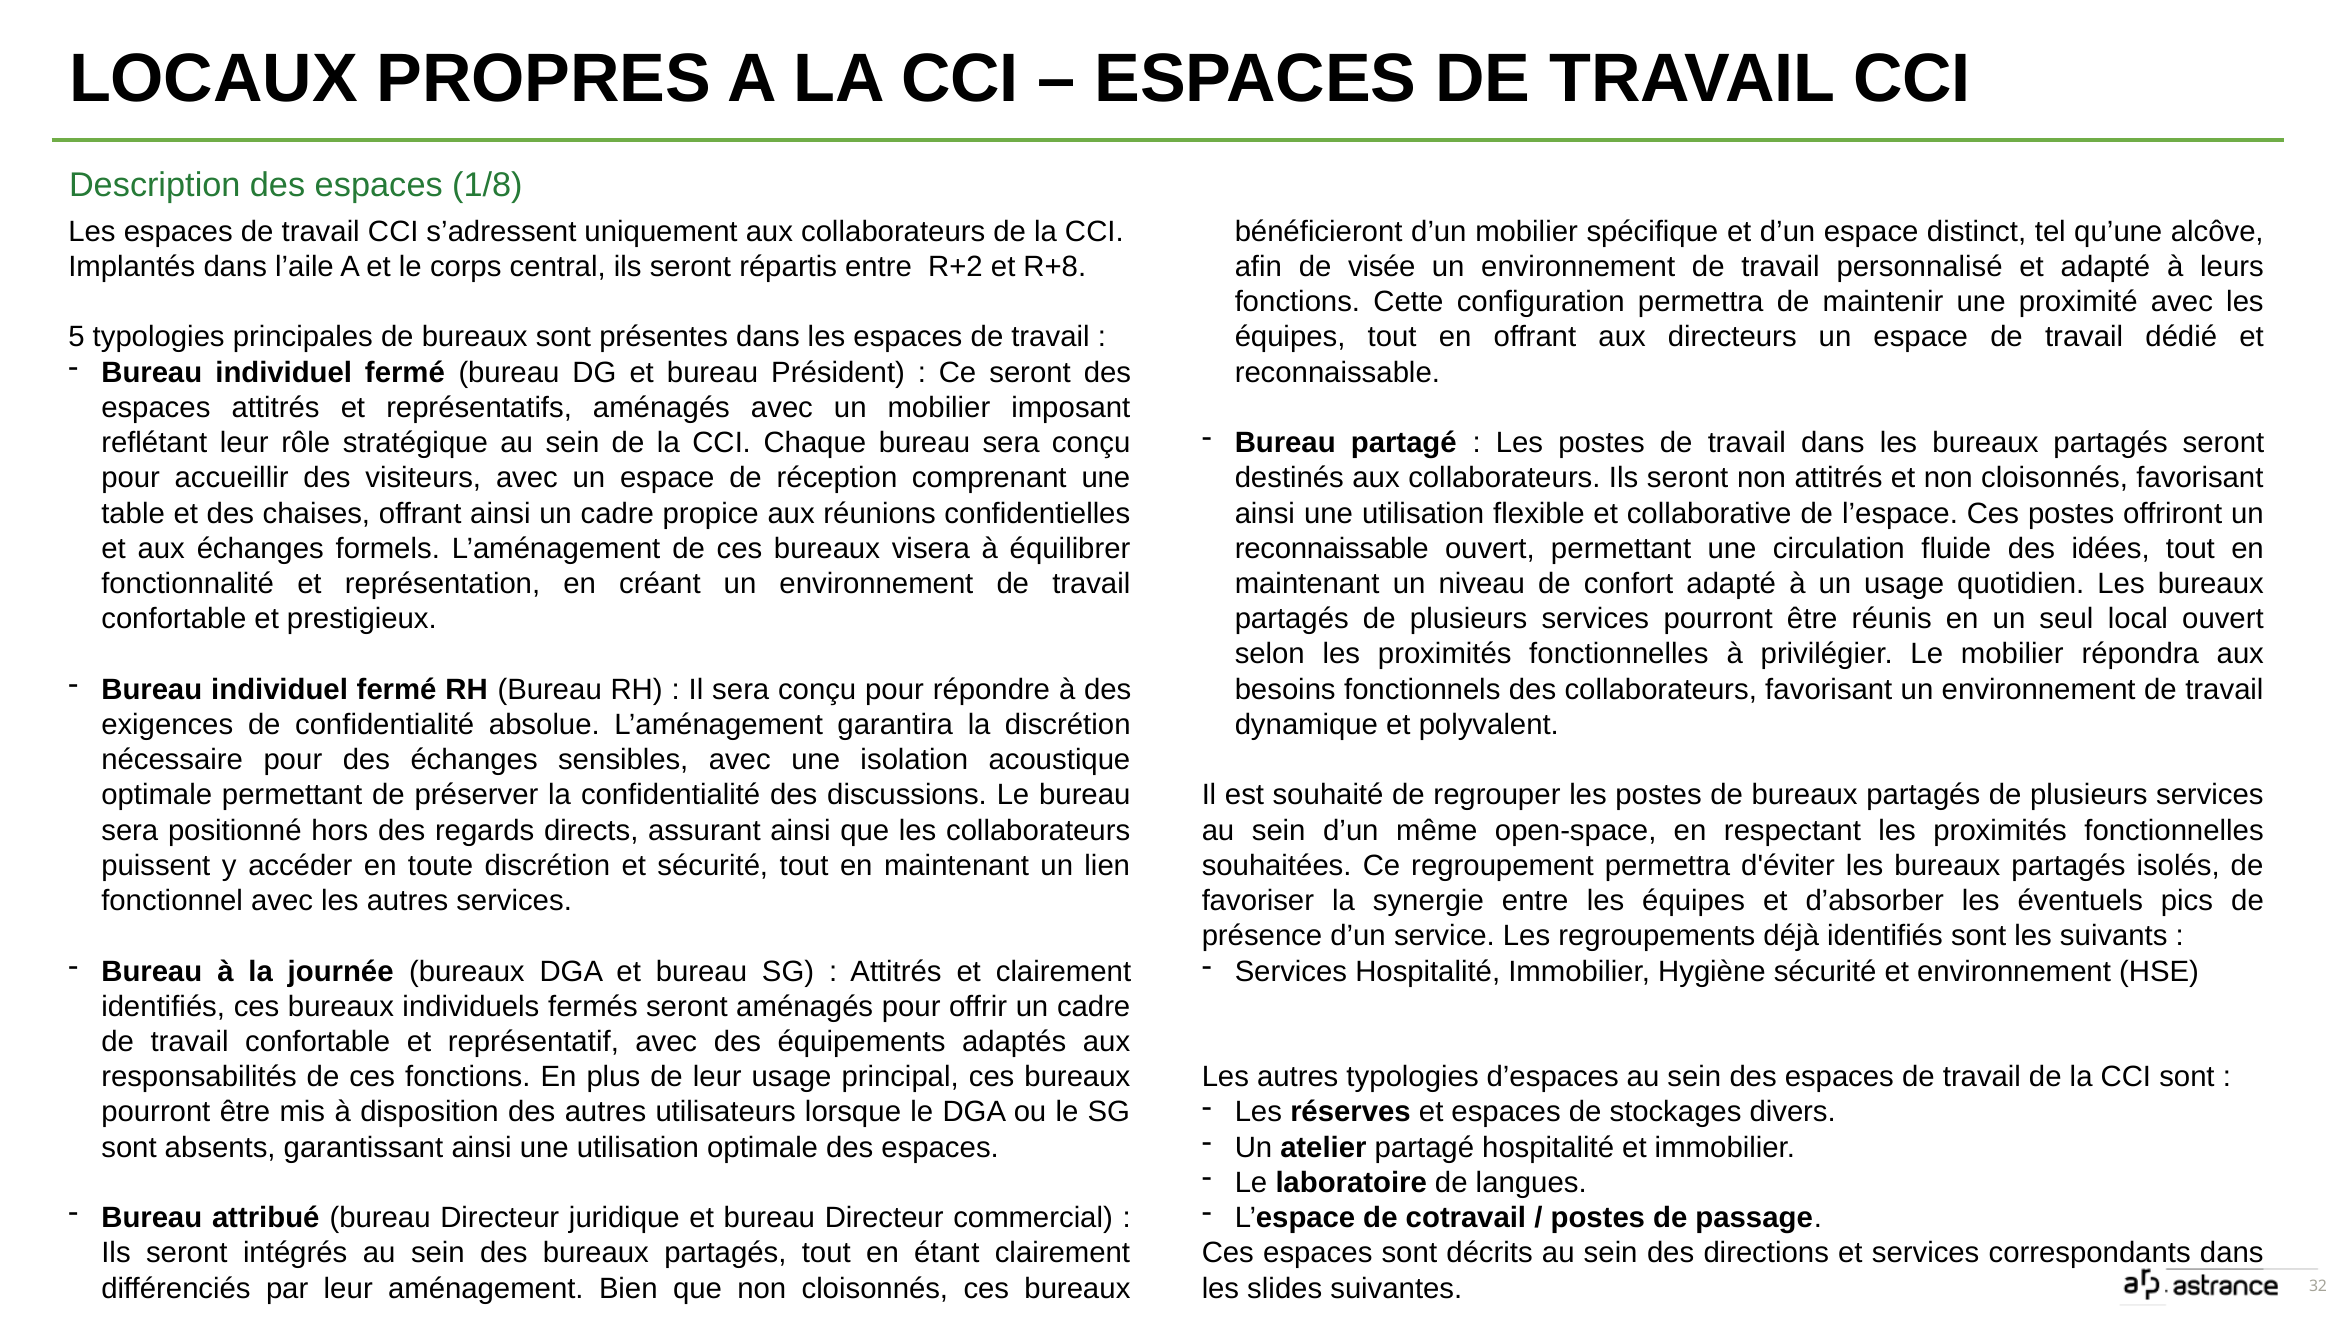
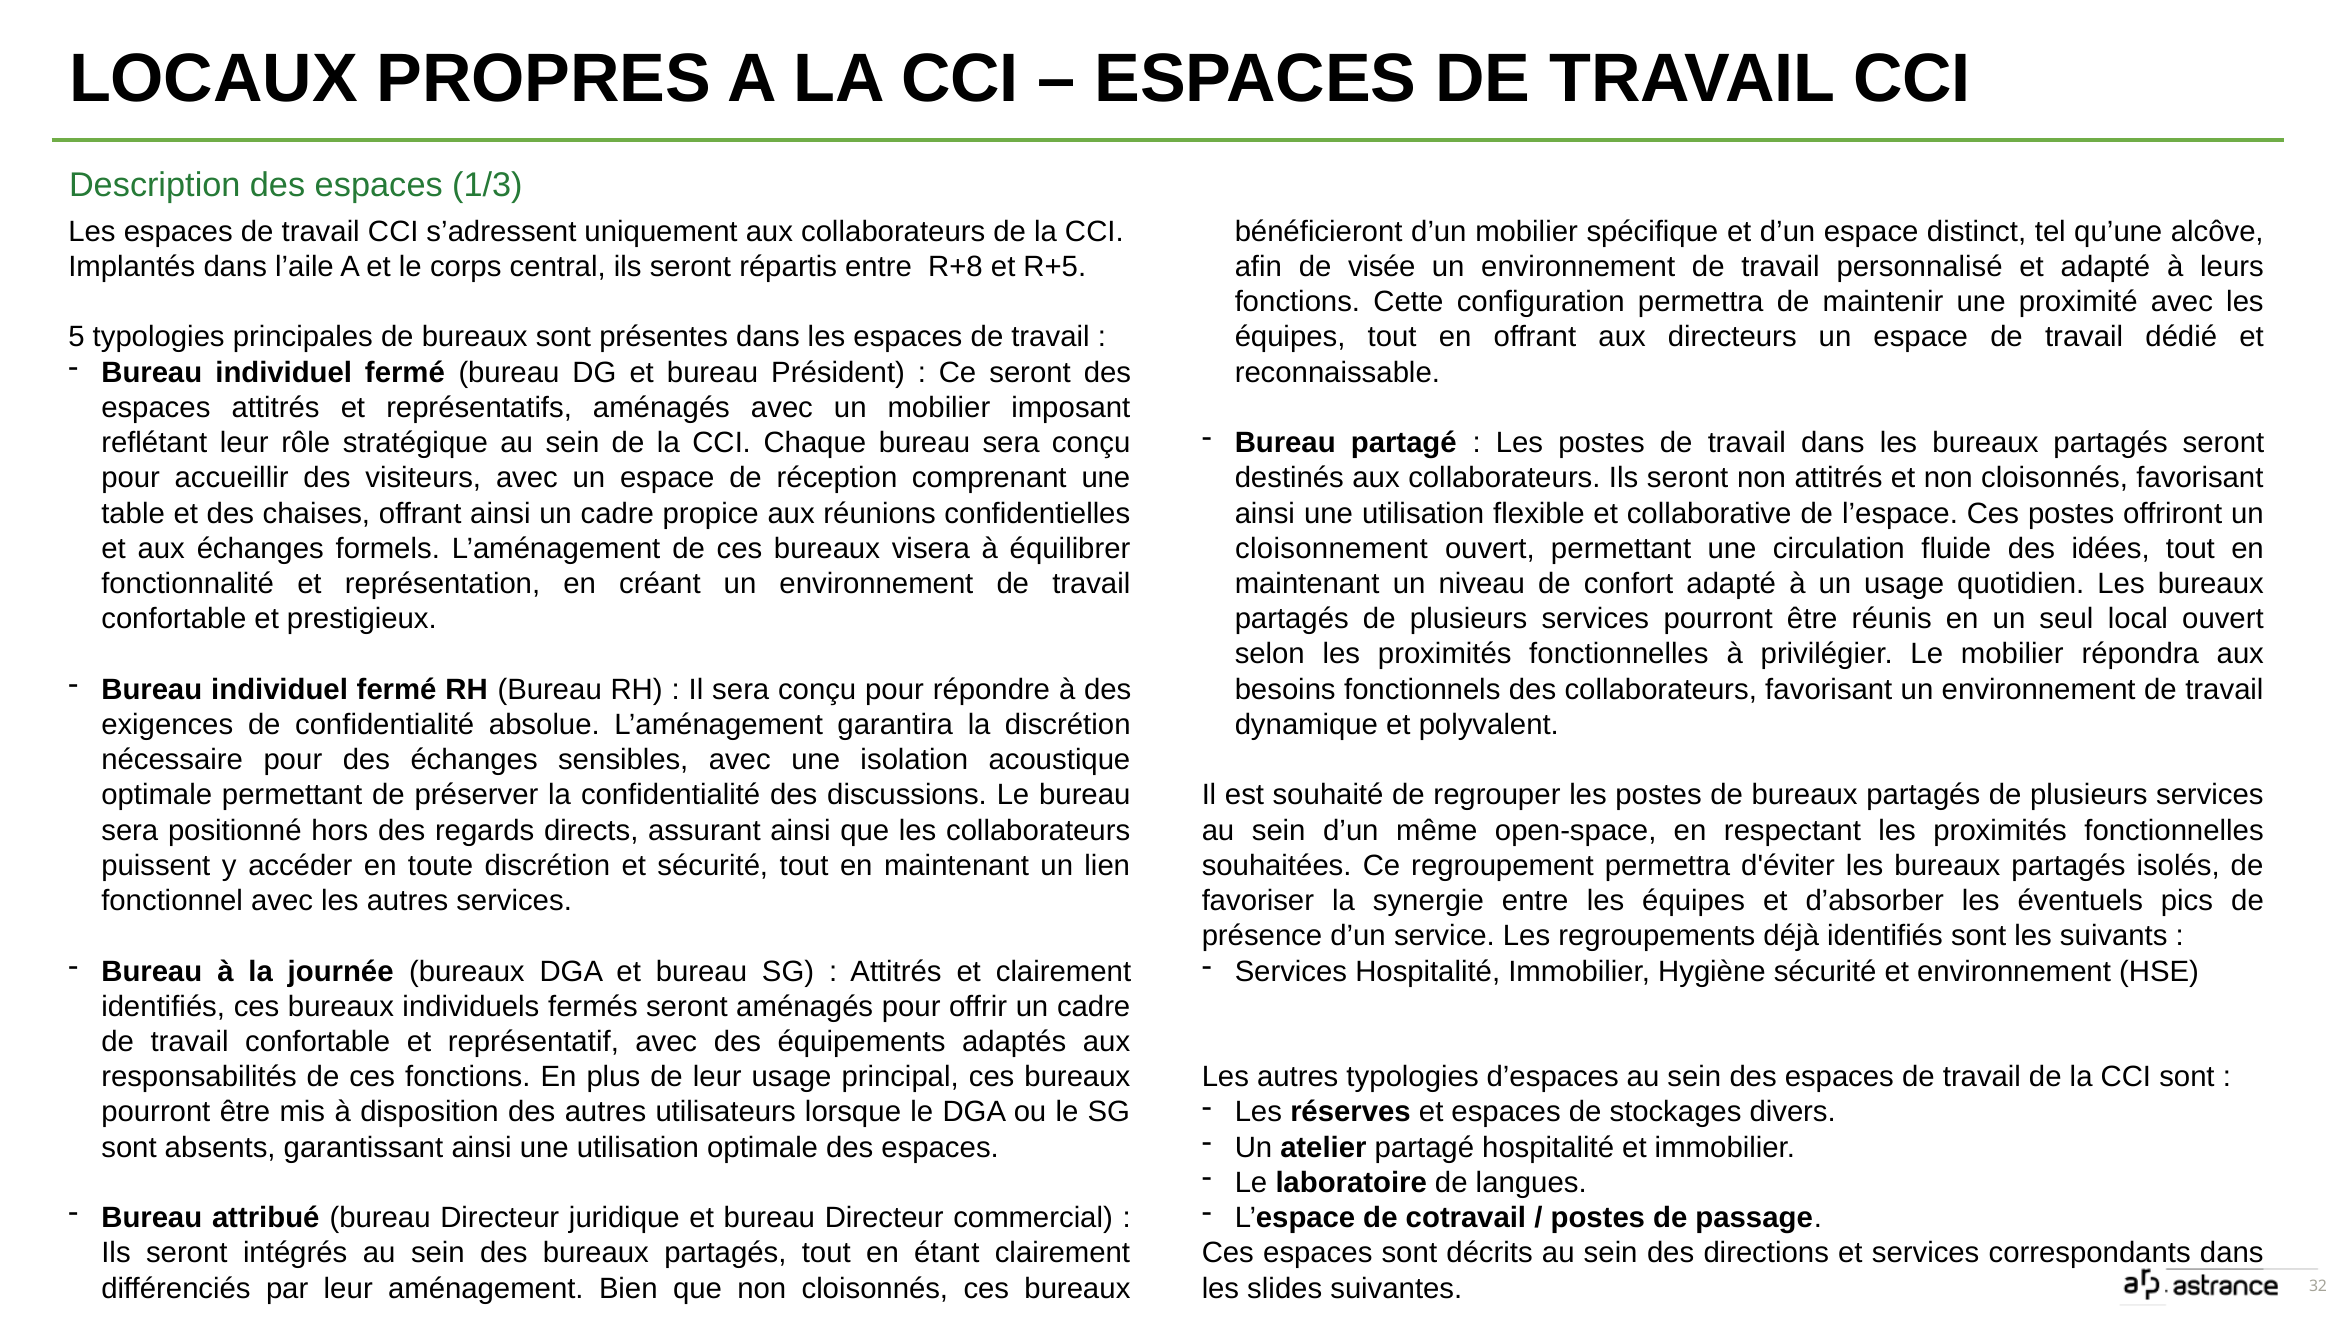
1/8: 1/8 -> 1/3 (487, 186)
R+2: R+2 -> R+8 (955, 267)
R+8: R+8 -> R+5 (1055, 267)
reconnaissable: reconnaissable -> cloisonnement (1331, 549)
